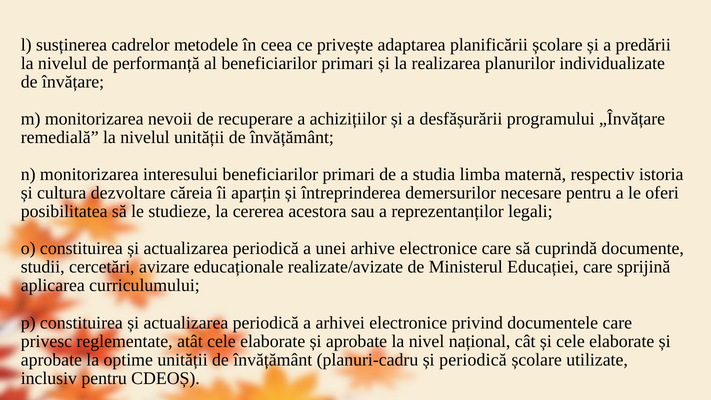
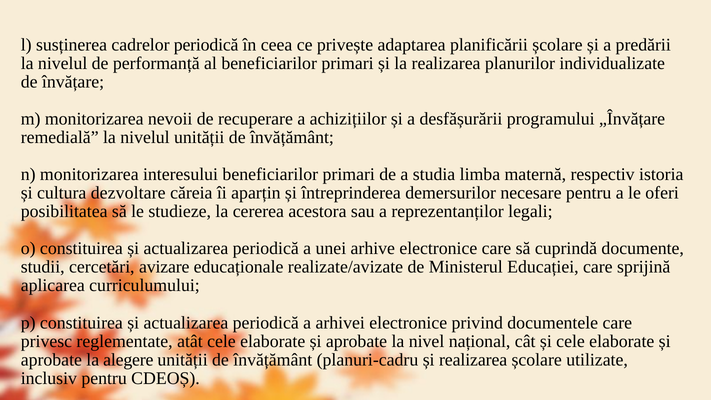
cadrelor metodele: metodele -> periodică (206, 45)
optime: optime -> alegere (128, 360)
și periodică: periodică -> realizarea (473, 360)
